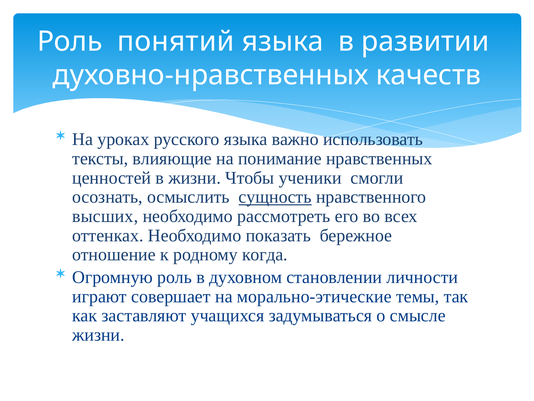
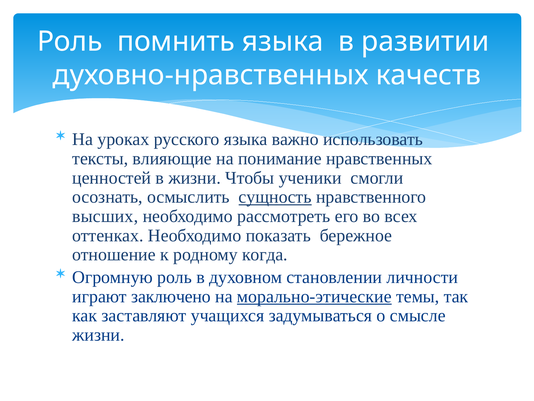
понятий: понятий -> помнить (176, 41)
совершает: совершает -> заключено (171, 296)
морально-этические underline: none -> present (314, 296)
